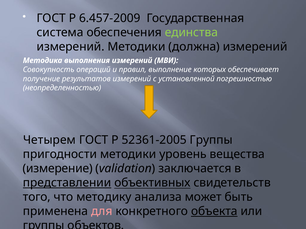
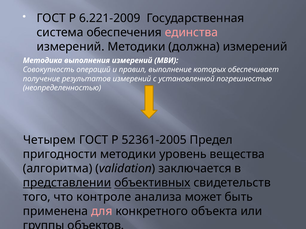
6.457-2009: 6.457-2009 -> 6.221-2009 (110, 18)
единства colour: light green -> pink (191, 32)
52361-2005 Группы: Группы -> Предел (211, 140)
измерение: измерение -> алгоритма (58, 169)
методику: методику -> контроле (104, 197)
объекта underline: present -> none (214, 212)
